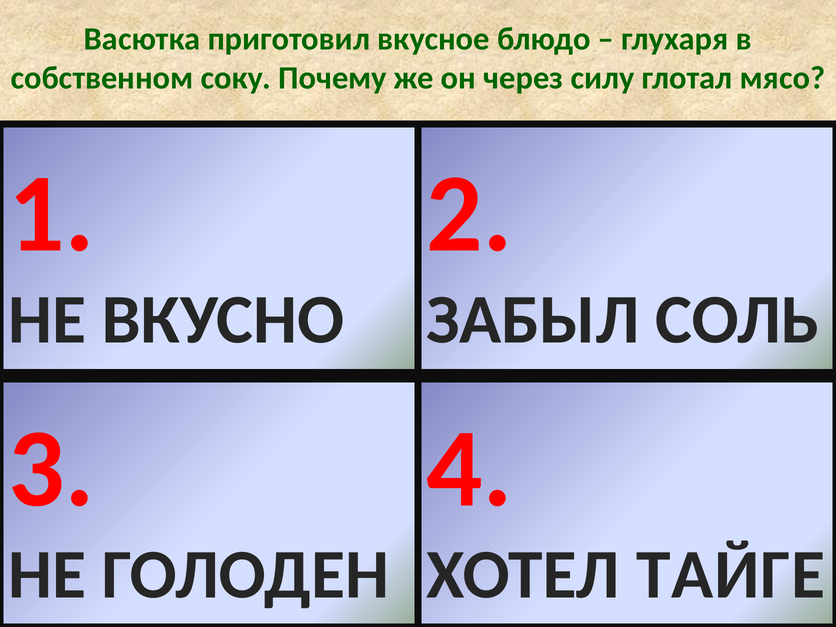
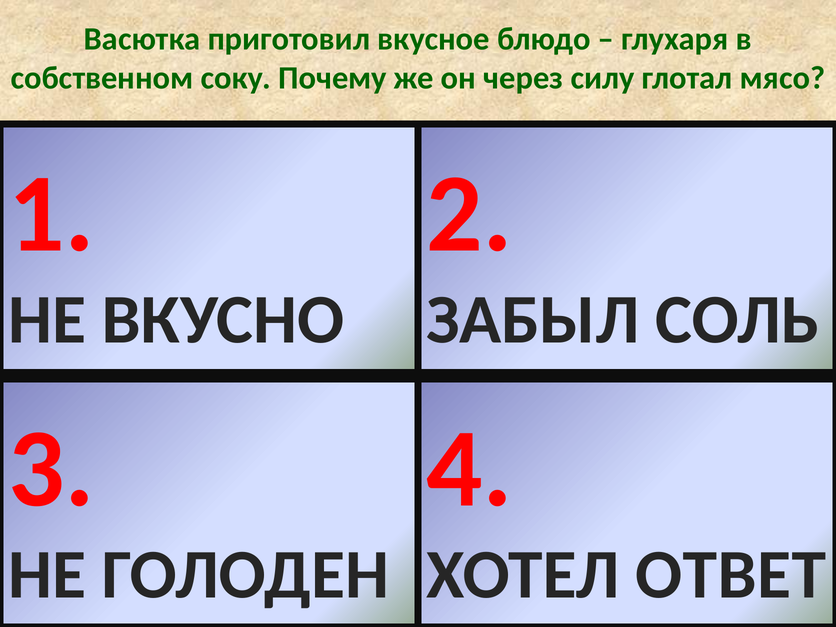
ТАЙГЕ: ТАЙГЕ -> ОТВЕТ (731, 575)
